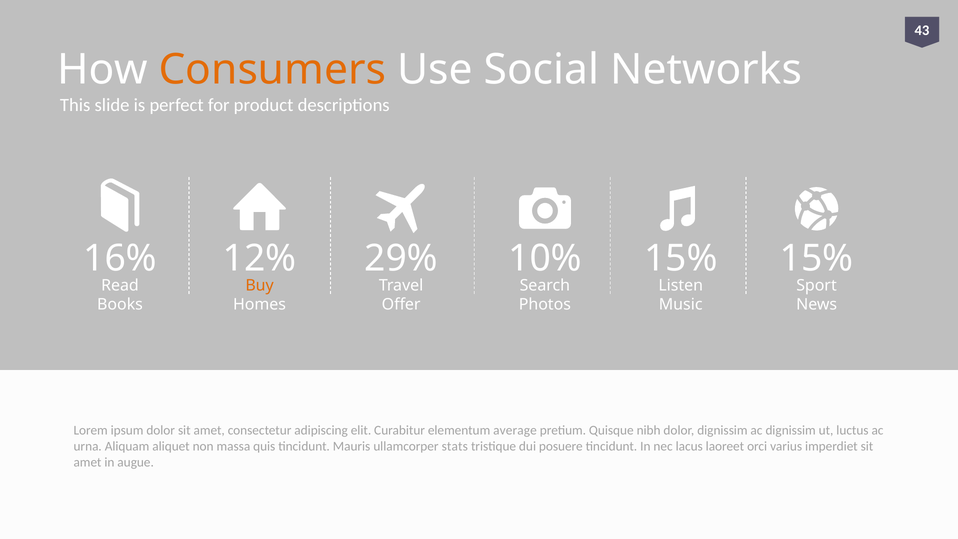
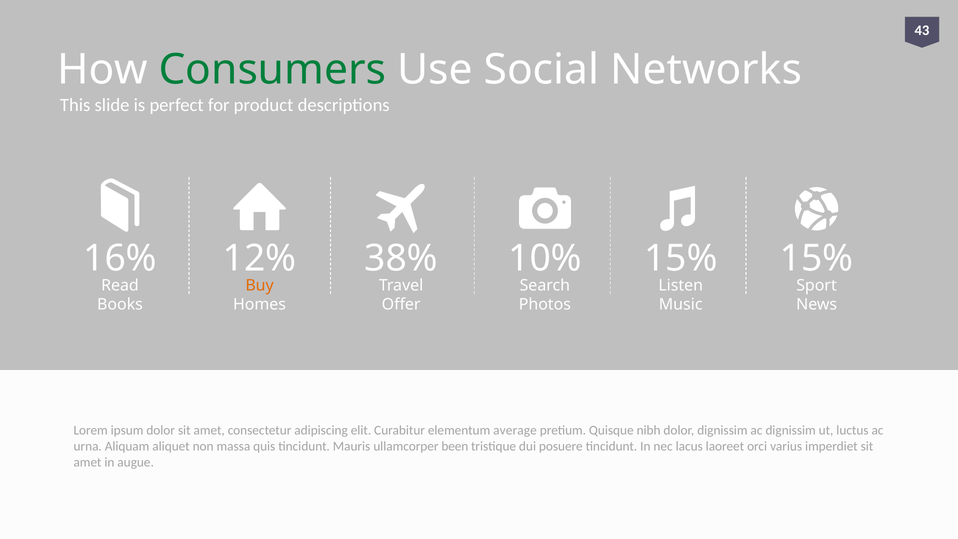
Consumers colour: orange -> green (272, 69)
29%: 29% -> 38% (401, 258)
stats: stats -> been (455, 446)
